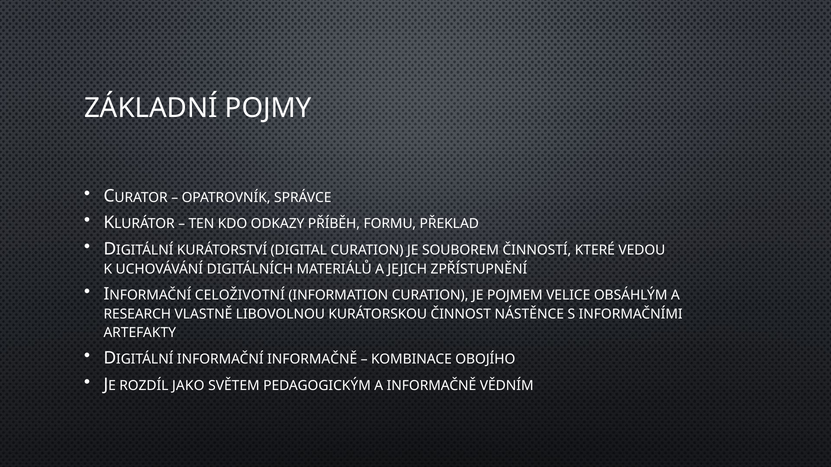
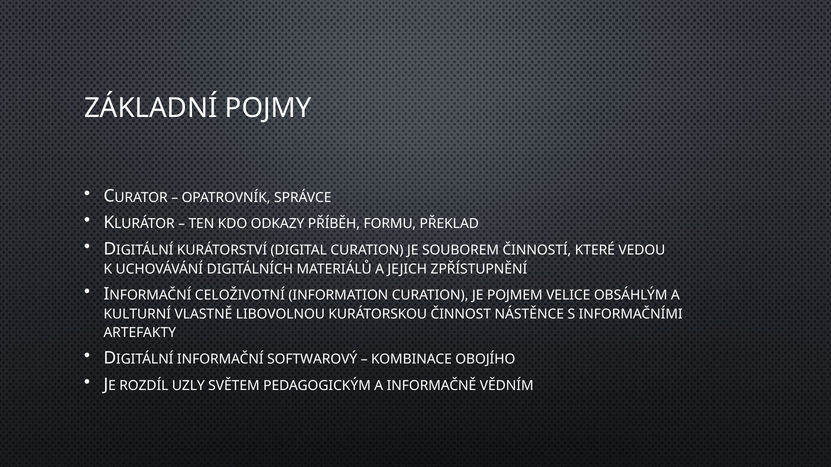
RESEARCH: RESEARCH -> KULTURNÍ (137, 314)
INFORMAČNÍ INFORMAČNĚ: INFORMAČNĚ -> SOFTWAROVÝ (312, 360)
JAKO: JAKO -> UZLY (188, 386)
